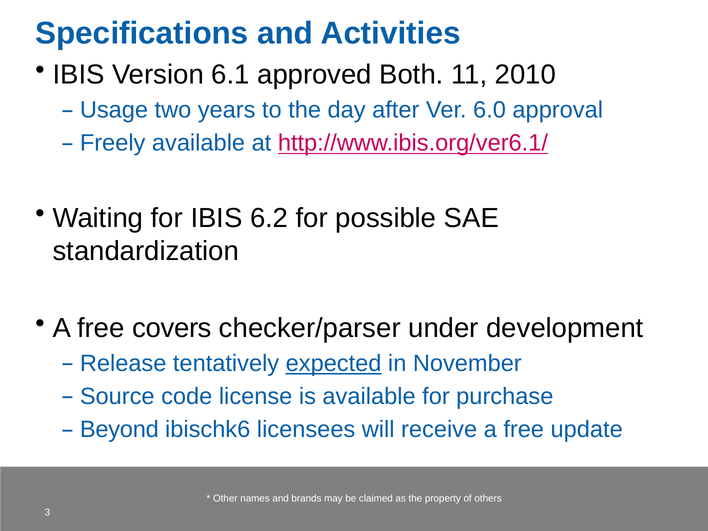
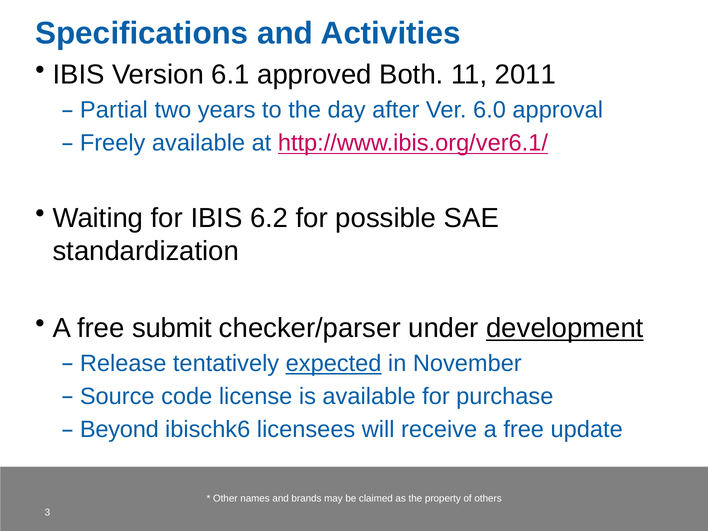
2010: 2010 -> 2011 (525, 75)
Usage: Usage -> Partial (114, 110)
covers: covers -> submit (172, 328)
development underline: none -> present (565, 328)
